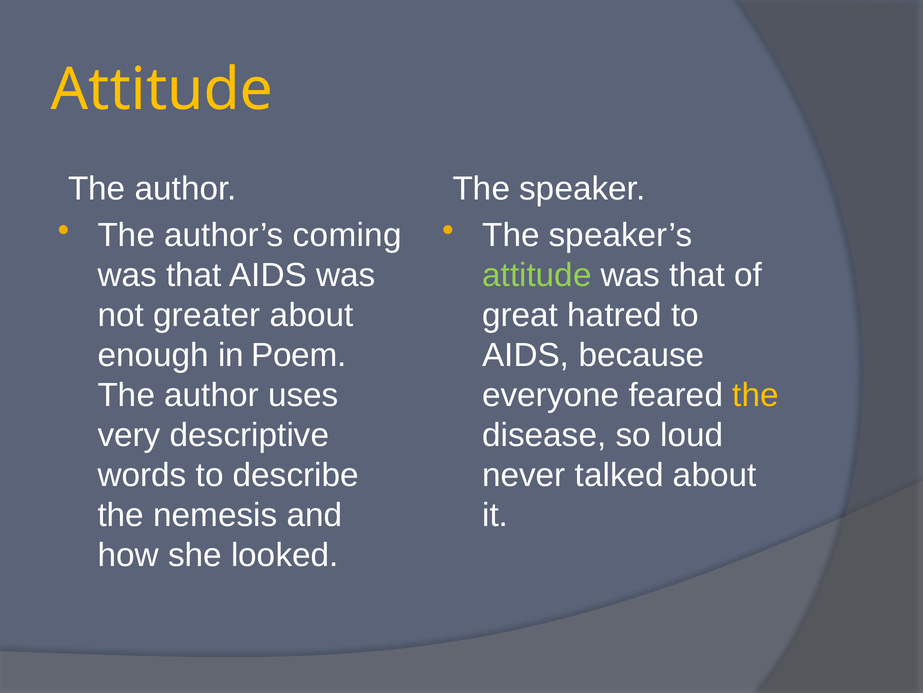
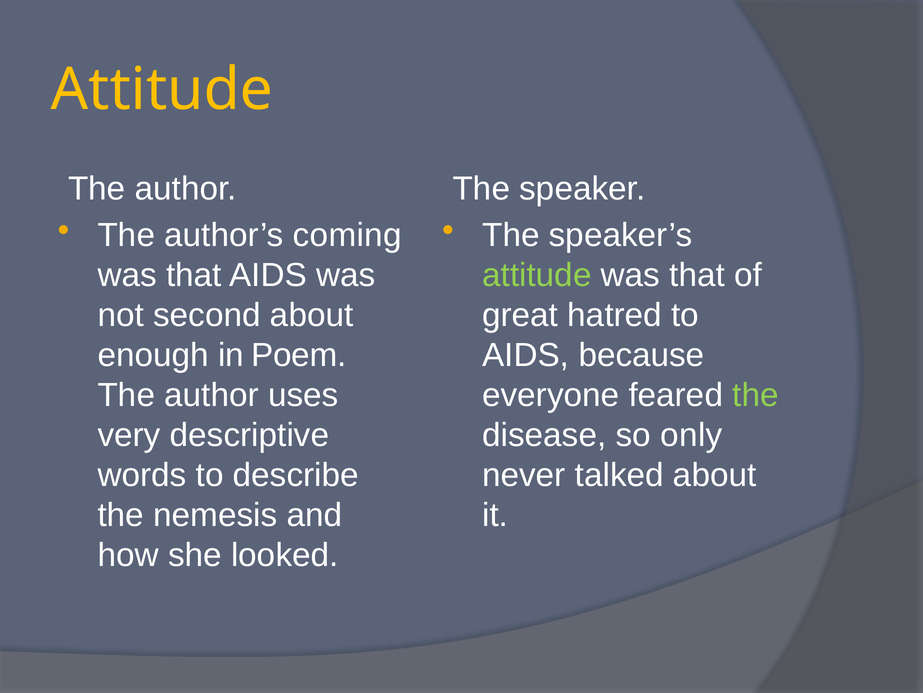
greater: greater -> second (207, 315)
the colour: yellow -> light green (755, 395)
loud: loud -> only (691, 435)
